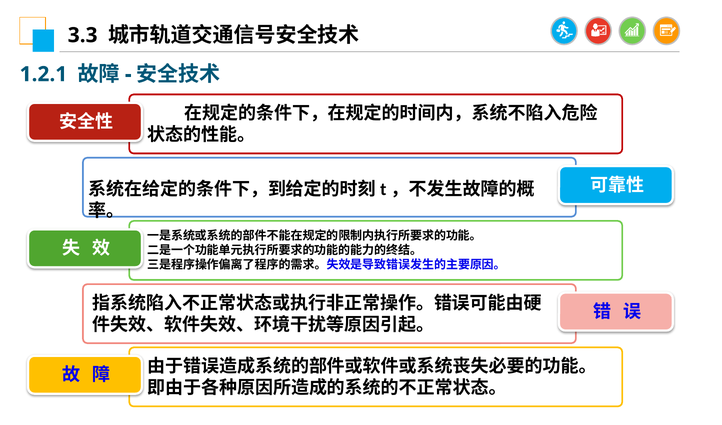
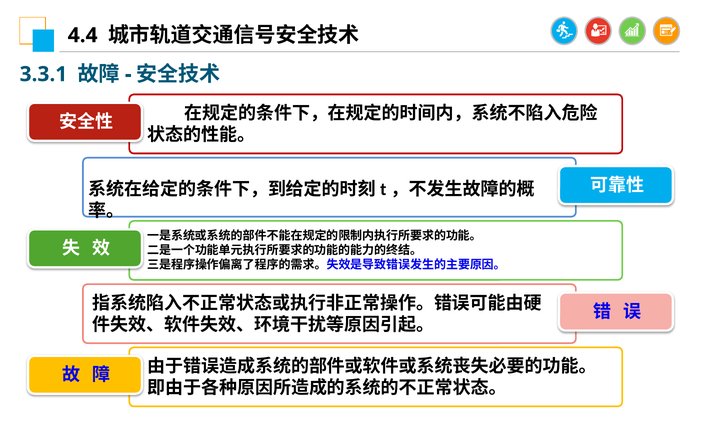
3.3: 3.3 -> 4.4 (83, 35)
1.2.1: 1.2.1 -> 3.3.1 (43, 74)
